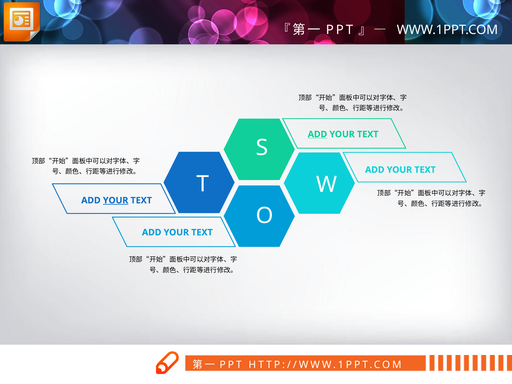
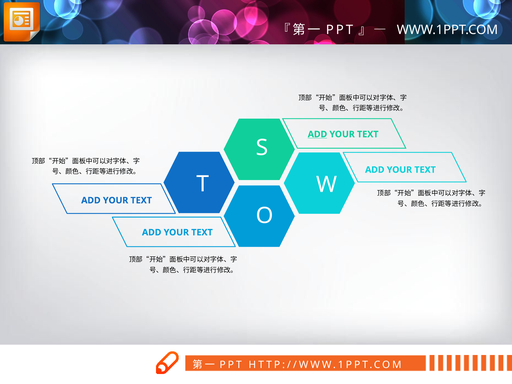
YOUR underline: present -> none (116, 200)
